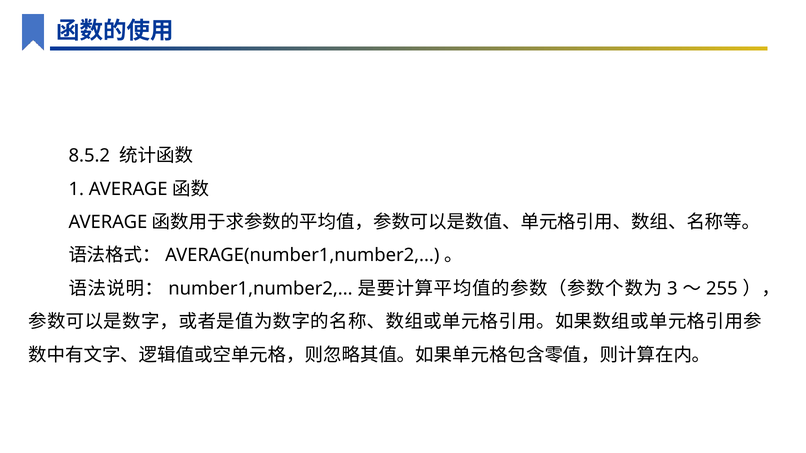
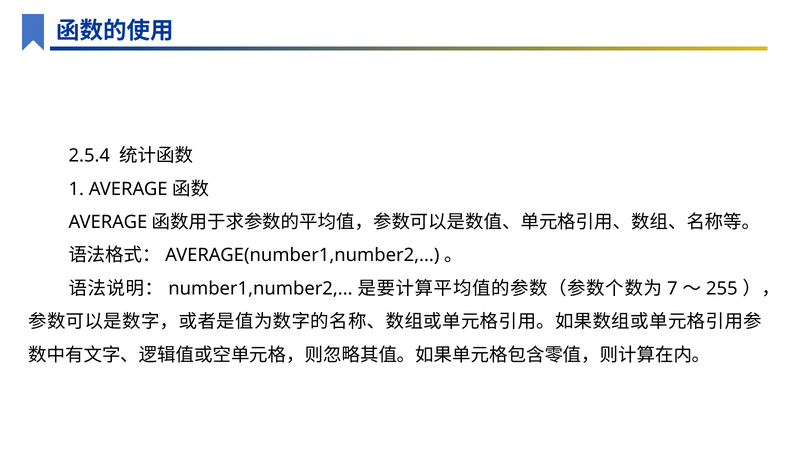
8.5.2: 8.5.2 -> 2.5.4 (89, 156)
3: 3 -> 7 (672, 289)
